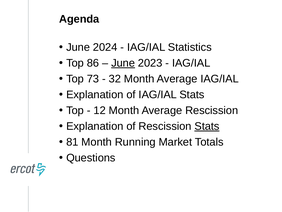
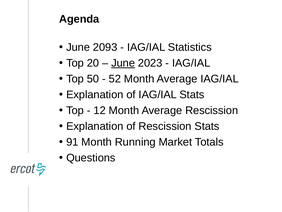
2024: 2024 -> 2093 (105, 47)
86: 86 -> 20 (93, 63)
73: 73 -> 50 (93, 79)
32: 32 -> 52 (115, 79)
Stats underline: present -> none (207, 126)
81: 81 -> 91 (72, 142)
